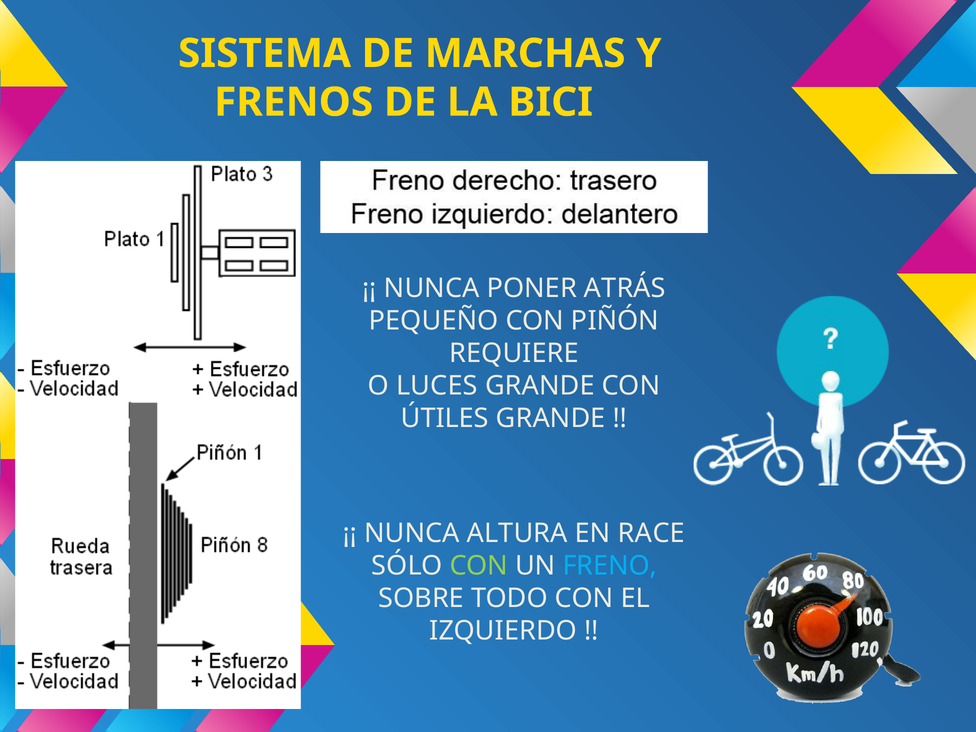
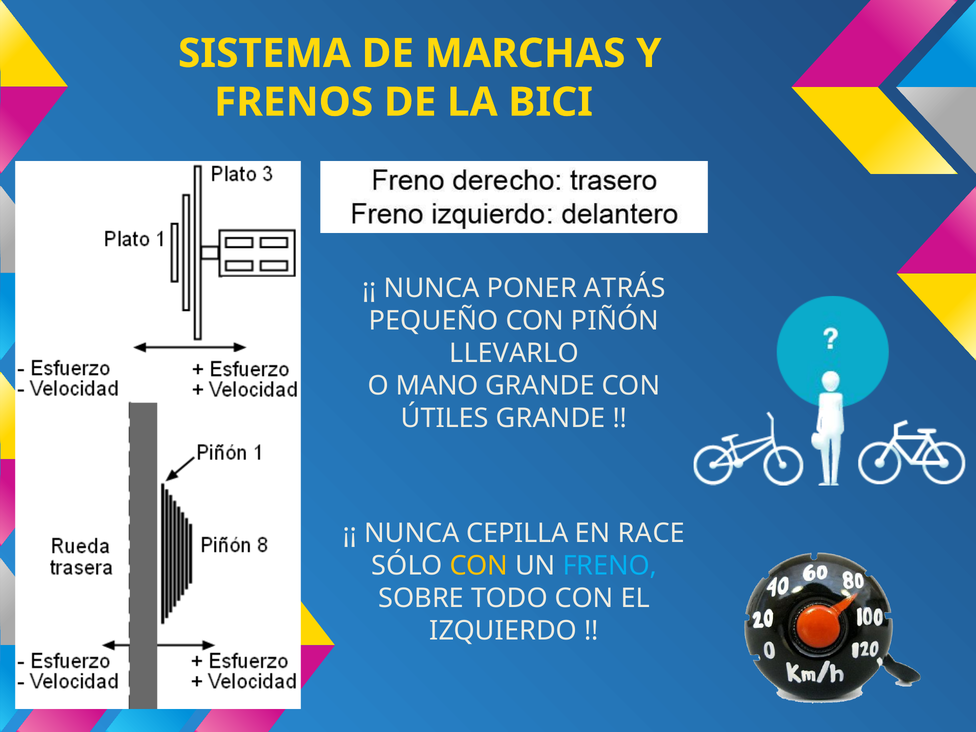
REQUIERE: REQUIERE -> LLEVARLO (514, 353)
LUCES: LUCES -> MANO (437, 386)
ALTURA: ALTURA -> CEPILLA (517, 533)
CON colour: light green -> yellow (479, 566)
